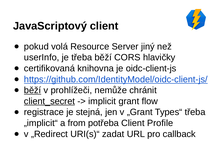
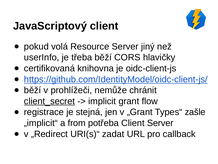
běží underline: present -> none (33, 90)
Types“ třeba: třeba -> zašle (195, 112)
Client Profile: Profile -> Server (160, 123)
